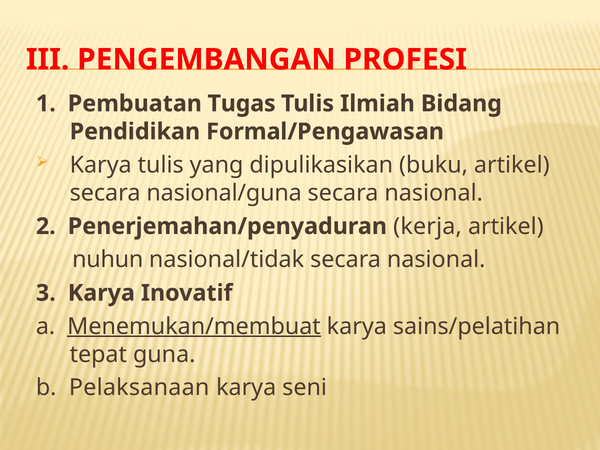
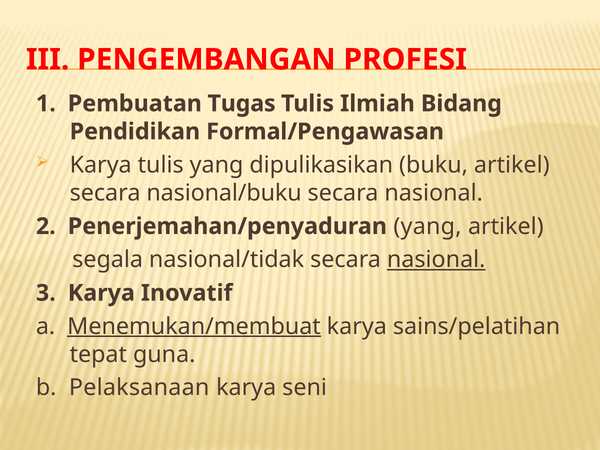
nasional/guna: nasional/guna -> nasional/buku (224, 193)
Penerjemahan/penyaduran kerja: kerja -> yang (427, 226)
nuhun: nuhun -> segala (108, 260)
nasional underline: none -> present (436, 260)
